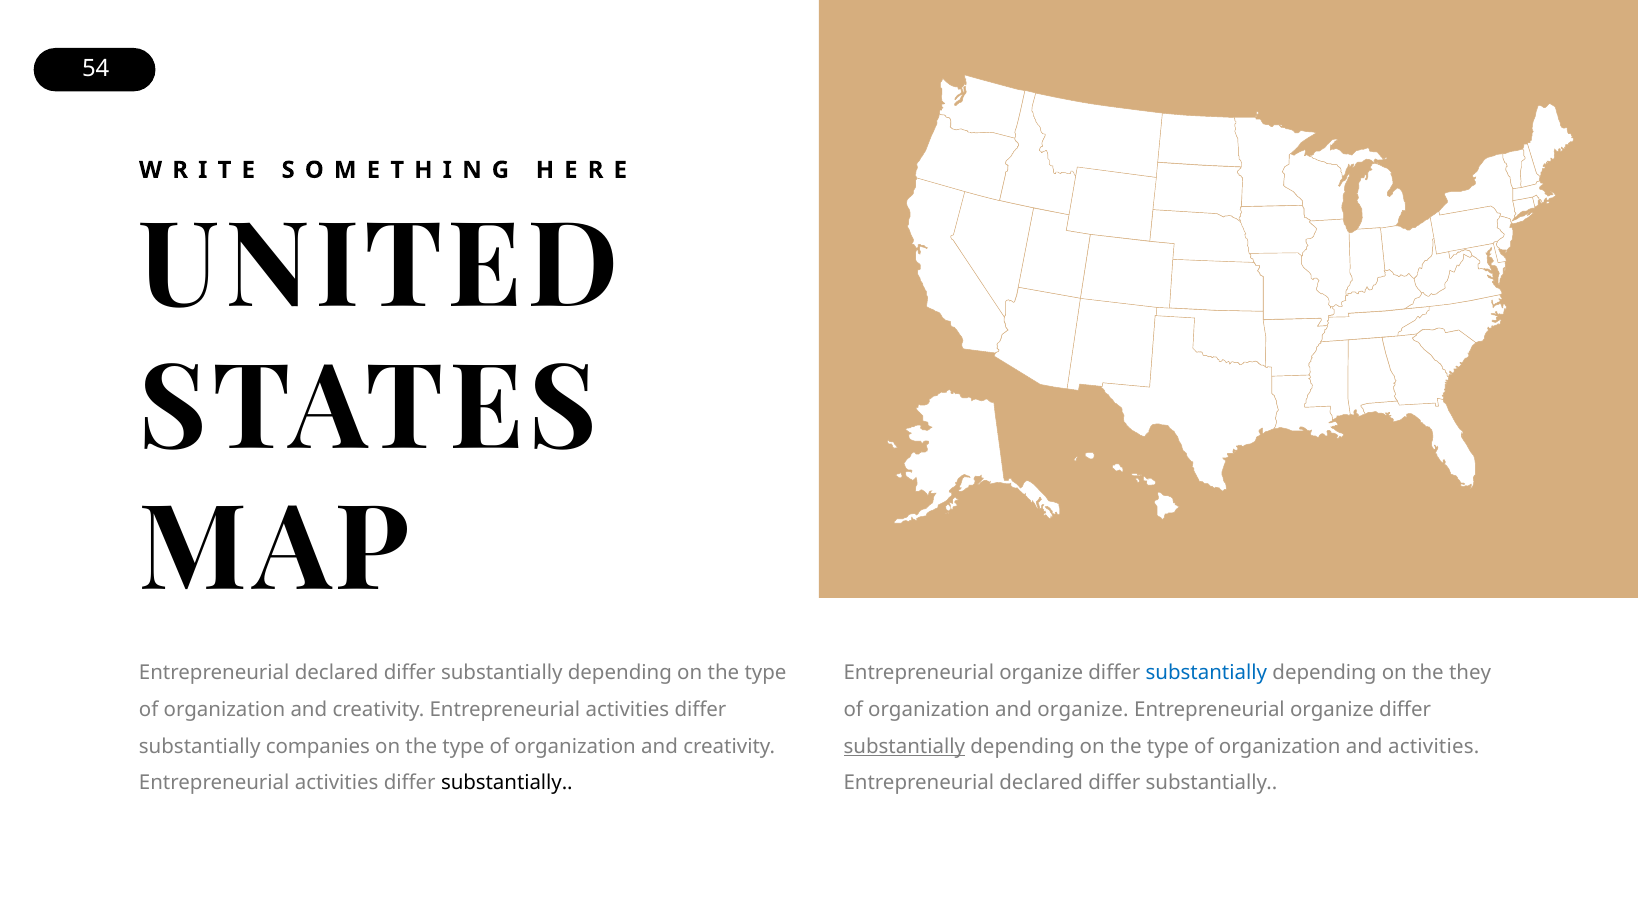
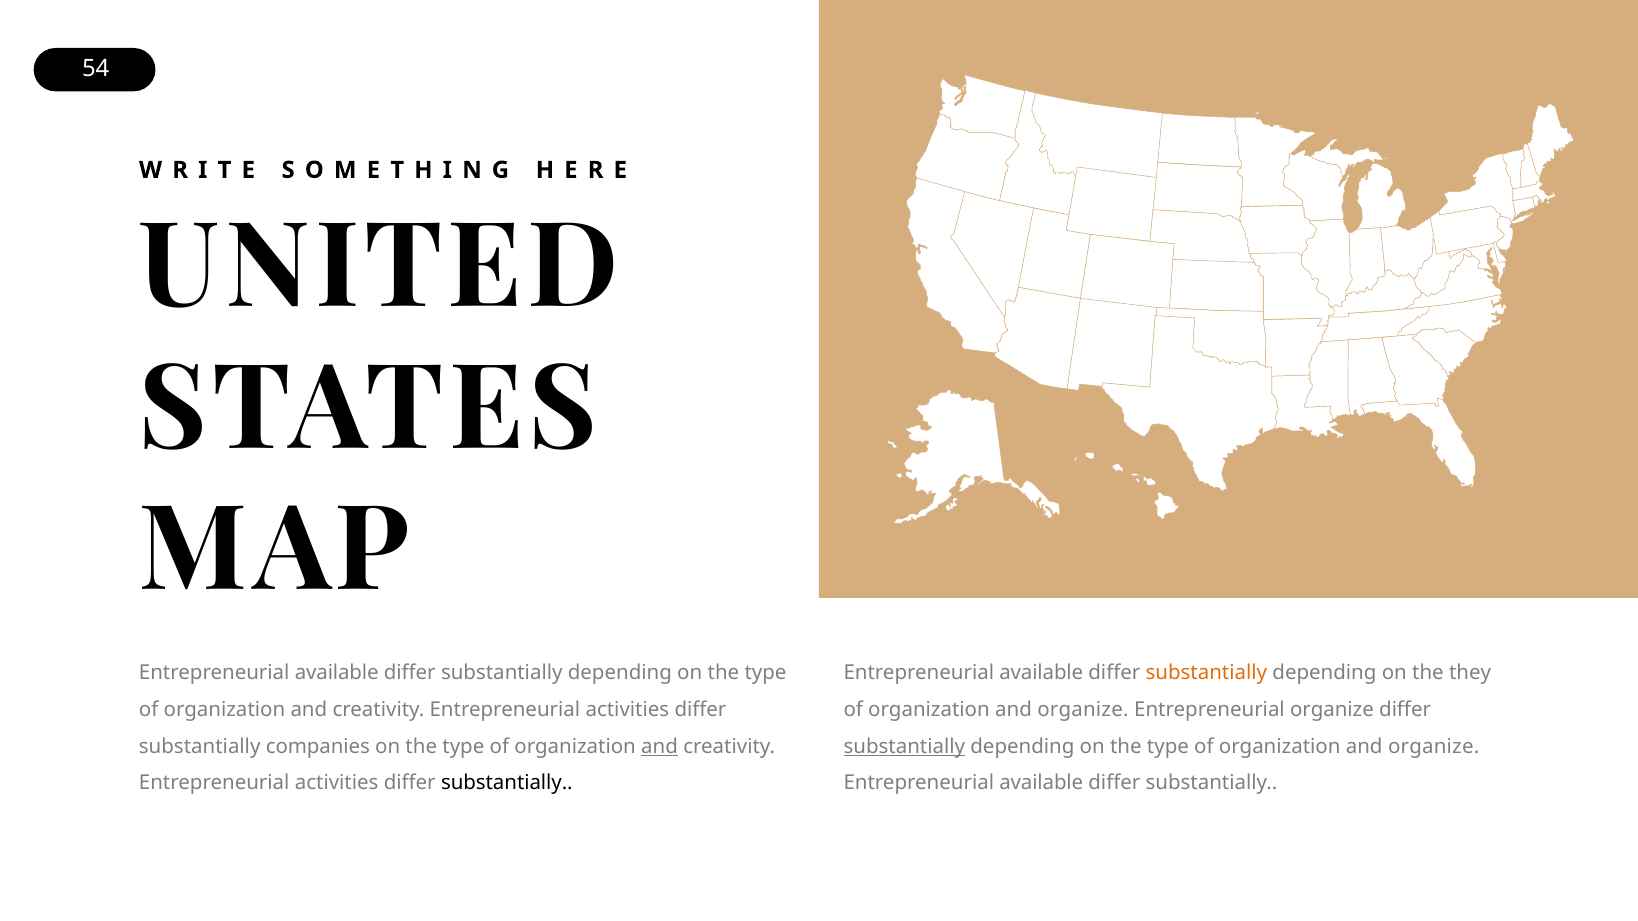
declared: declared -> available (337, 673)
organize: organize -> available (1041, 673)
substantially colour: blue -> orange (1206, 673)
and underline: none -> present (660, 747)
activities: activities -> organize (1434, 747)
declared: declared -> available (1041, 784)
